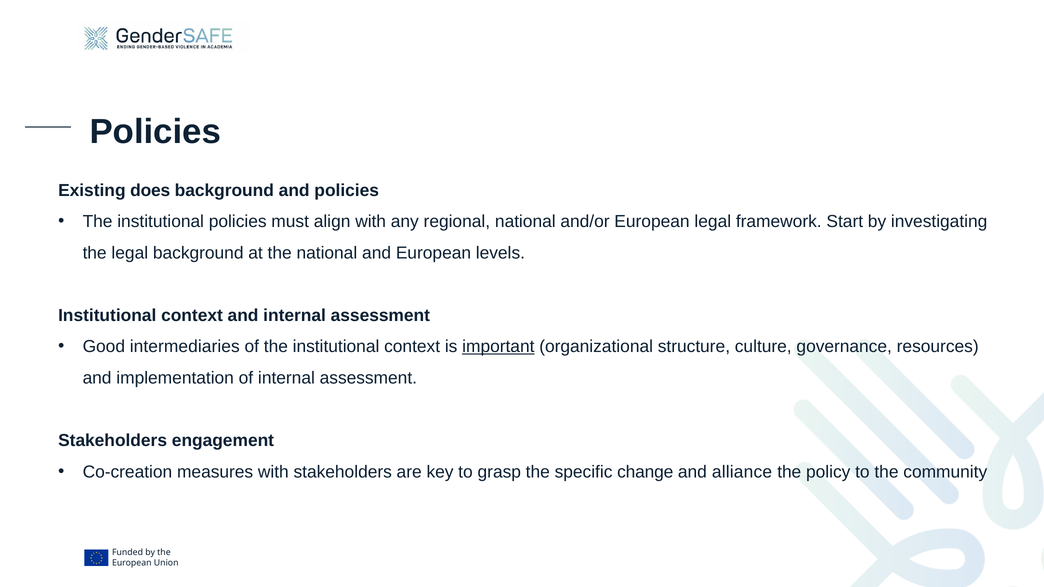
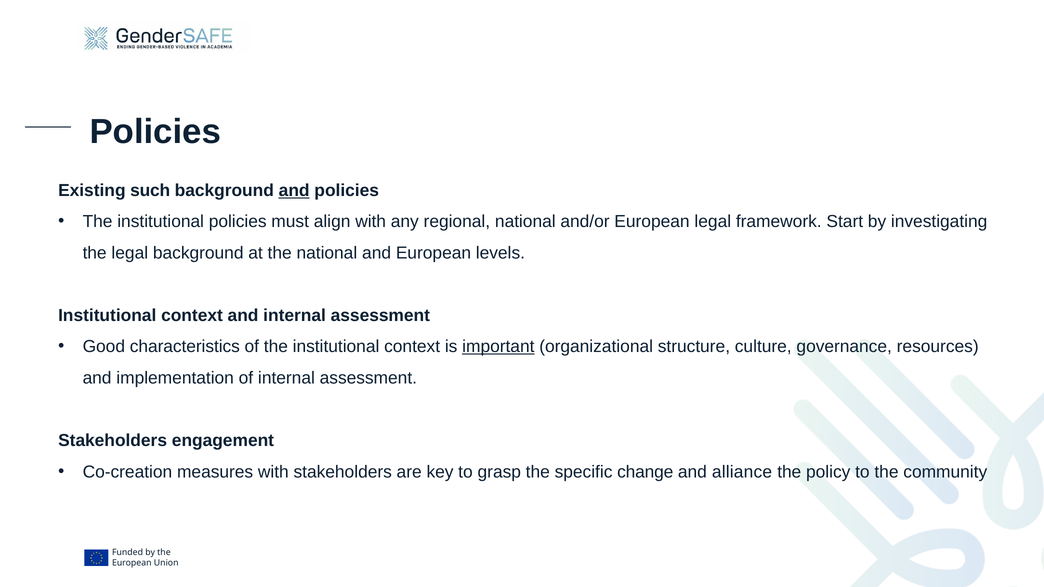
does: does -> such (150, 190)
and underline: none -> present (294, 190)
intermediaries: intermediaries -> characteristics (185, 347)
